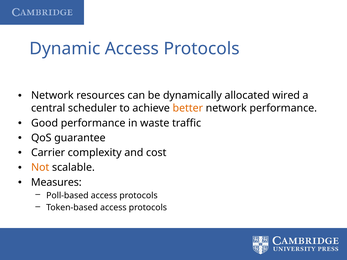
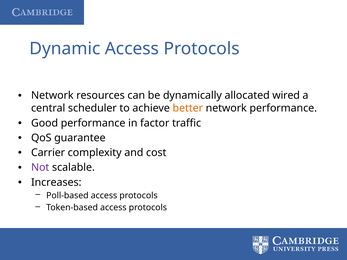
waste: waste -> factor (155, 123)
Not colour: orange -> purple (40, 168)
Measures: Measures -> Increases (56, 182)
